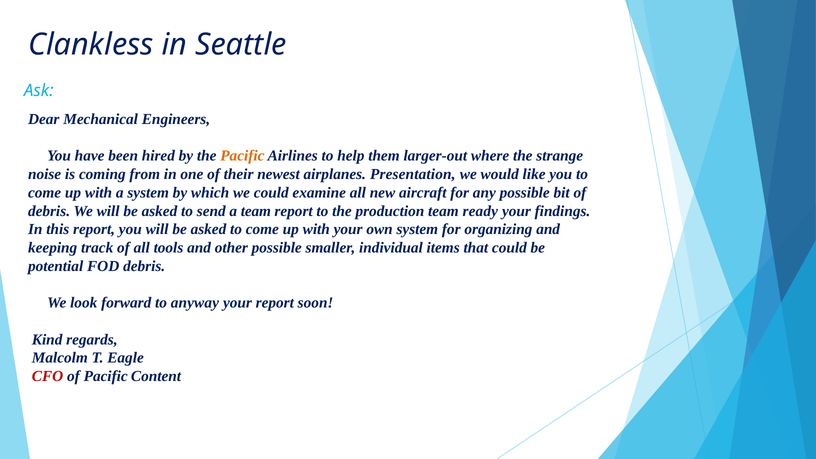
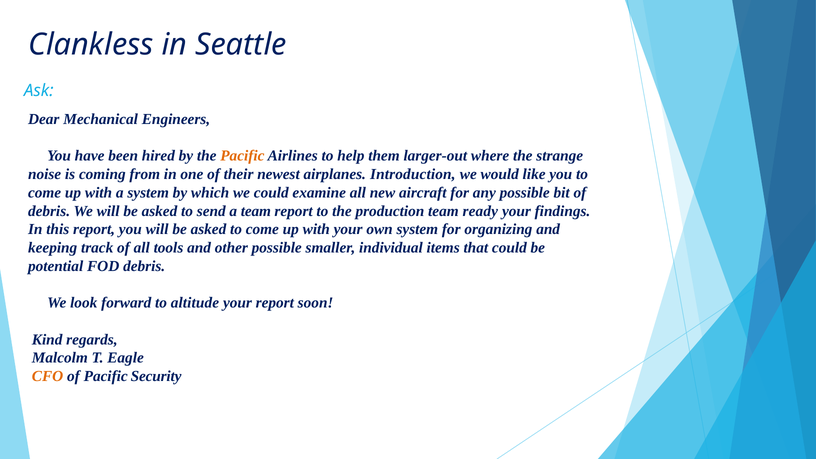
Presentation: Presentation -> Introduction (413, 174)
anyway: anyway -> altitude (195, 303)
CFO colour: red -> orange (48, 376)
Content: Content -> Security (156, 376)
